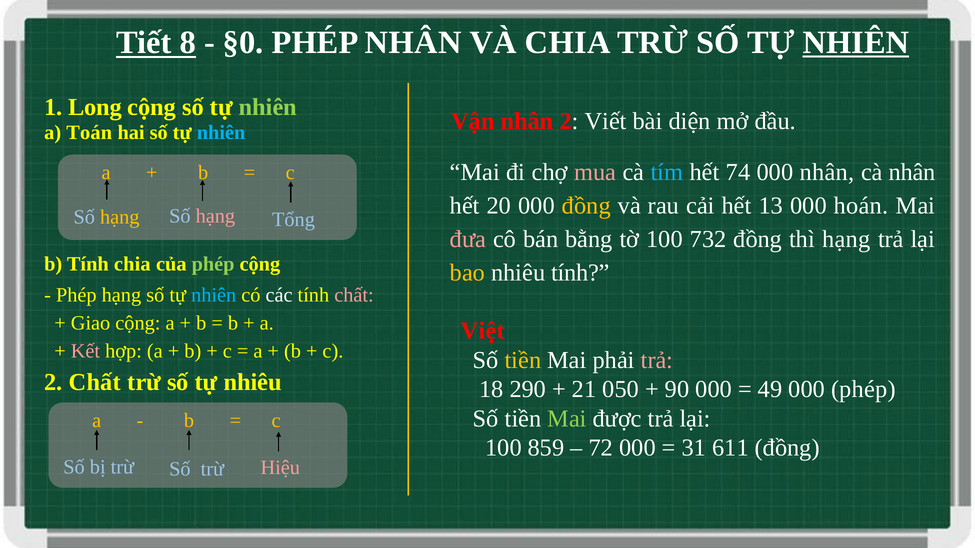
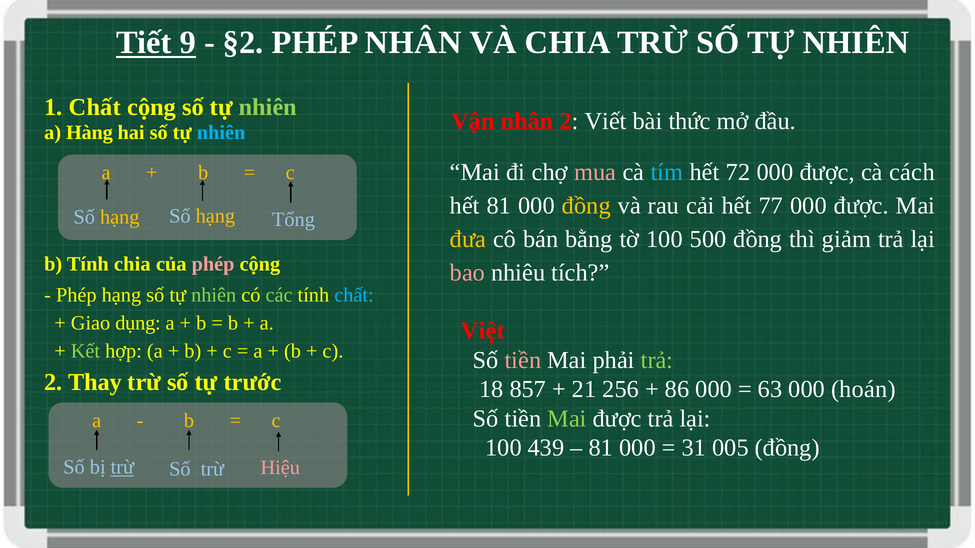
8: 8 -> 9 (188, 43)
§0: §0 -> §2 (243, 43)
NHIÊN underline: present -> none (856, 43)
1 Long: Long -> Chất (95, 107)
diện: diện -> thức (690, 121)
Toán: Toán -> Hàng (89, 132)
74: 74 -> 72 (738, 172)
nhân: nhân -> được (827, 172)
cà nhân: nhân -> cách (912, 172)
hết 20: 20 -> 81 (499, 206)
13: 13 -> 77 (771, 206)
hoán: hoán -> được (861, 206)
hạng colour: pink -> yellow (215, 216)
đưa colour: pink -> yellow (468, 240)
732: 732 -> 500 (708, 240)
thì hạng: hạng -> giảm (846, 240)
phép colour: light green -> pink (213, 264)
bao colour: yellow -> pink (467, 273)
nhiêu tính: tính -> tích (580, 273)
nhiên colour: light blue -> light green (214, 296)
các colour: white -> light green (279, 296)
chất colour: pink -> light blue (354, 296)
Giao cộng: cộng -> dụng (138, 324)
Kết colour: pink -> light green (85, 352)
tiền colour: yellow -> pink (523, 360)
trả colour: pink -> light green (657, 360)
2 Chất: Chất -> Thay (95, 383)
tự nhiêu: nhiêu -> trước (253, 383)
290: 290 -> 857 (528, 390)
050: 050 -> 256 (621, 390)
90: 90 -> 86 (677, 390)
49: 49 -> 63 (770, 390)
000 phép: phép -> hoán (863, 390)
859: 859 -> 439 (546, 448)
72: 72 -> 81 (601, 448)
611: 611 -> 005 (730, 448)
trừ underline: none -> present (122, 468)
